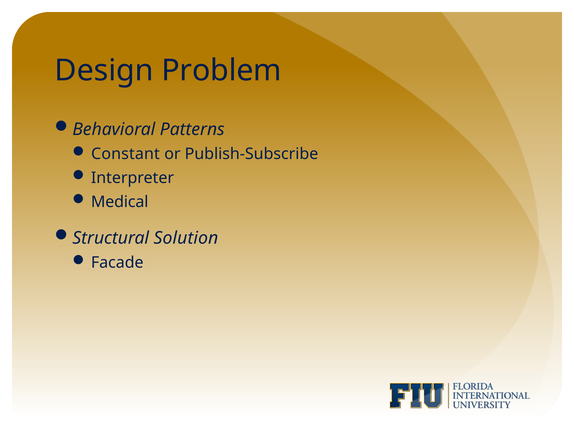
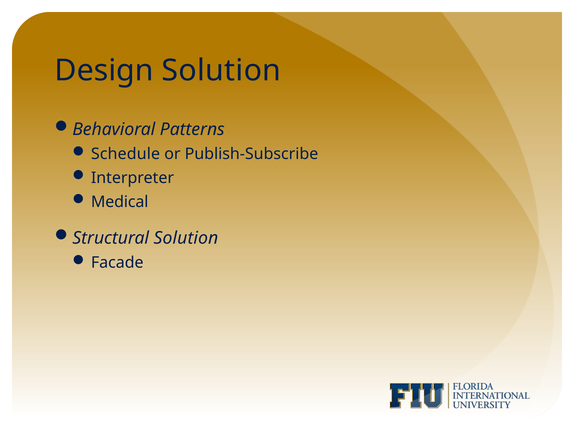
Design Problem: Problem -> Solution (221, 71)
Constant: Constant -> Schedule (125, 154)
